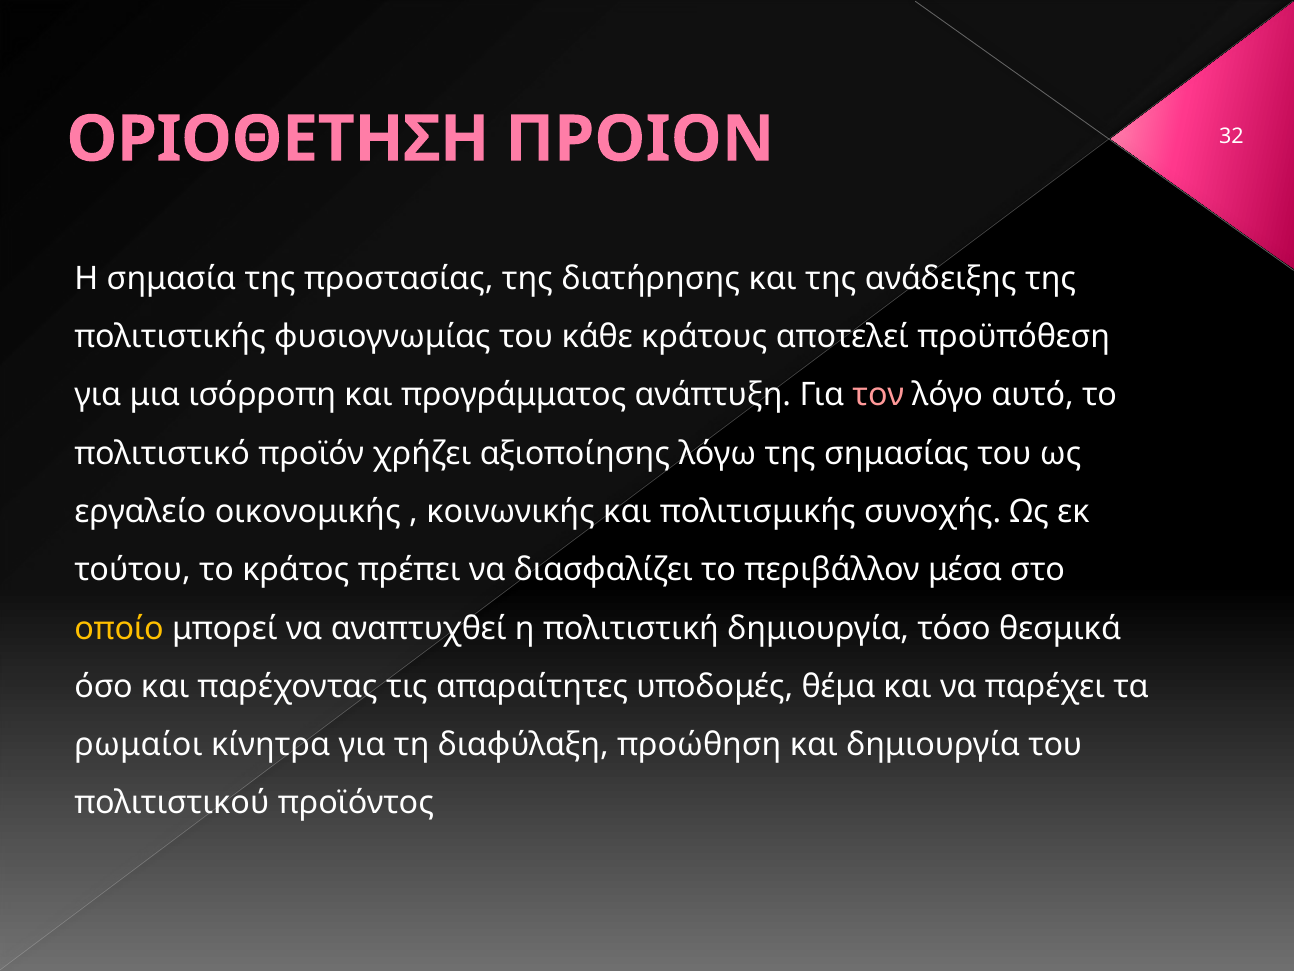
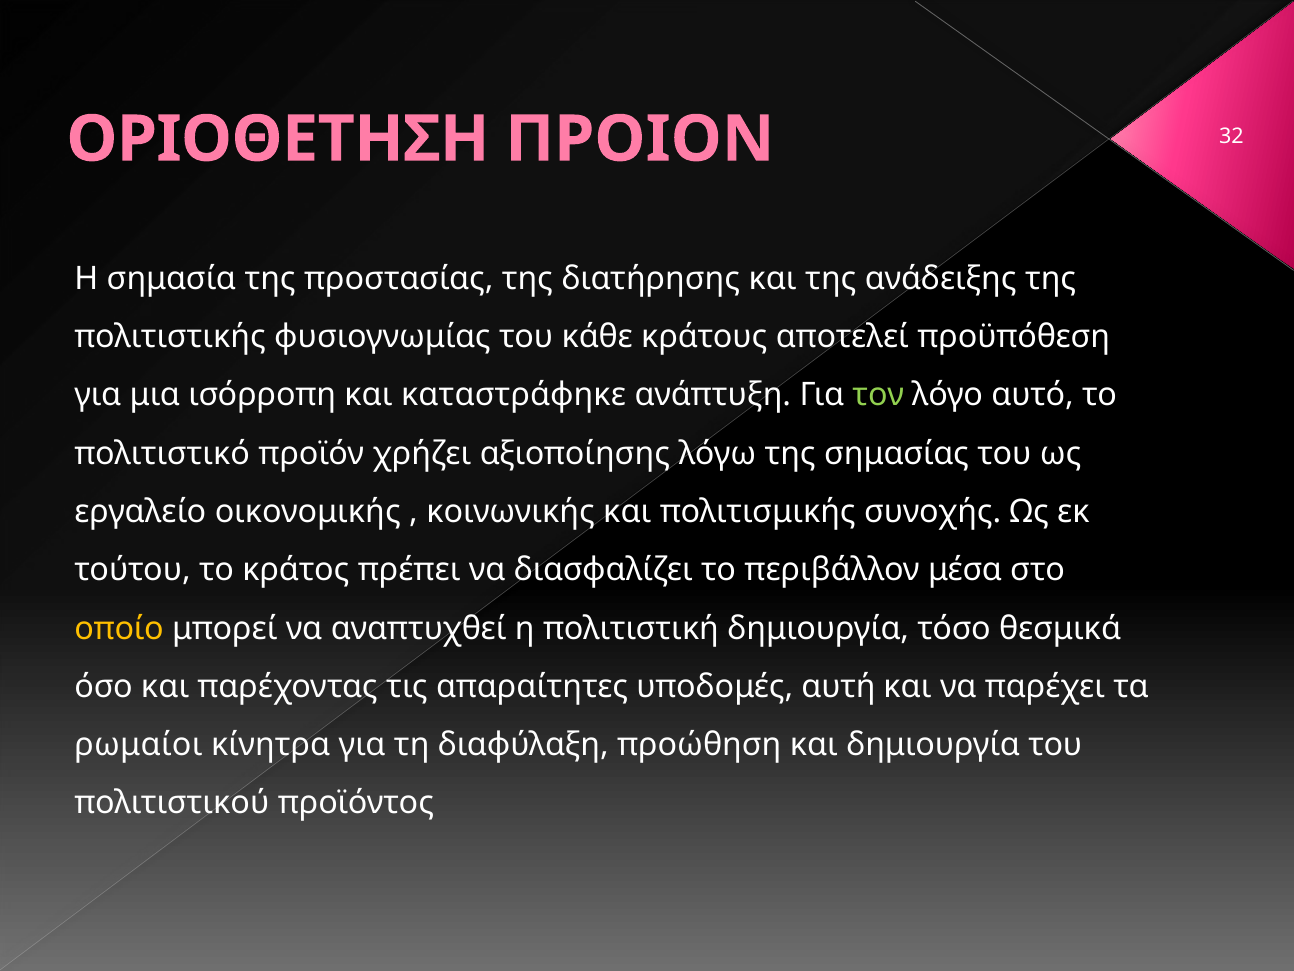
προγράμματος: προγράμματος -> καταστράφηκε (514, 395)
τον colour: pink -> light green (878, 395)
θέμα: θέμα -> αυτή (839, 686)
